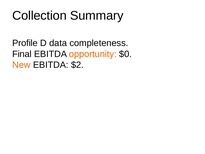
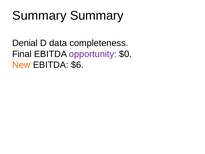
Collection: Collection -> Summary (39, 16)
Profile: Profile -> Denial (25, 43)
opportunity colour: orange -> purple (93, 54)
$2: $2 -> $6 (77, 65)
